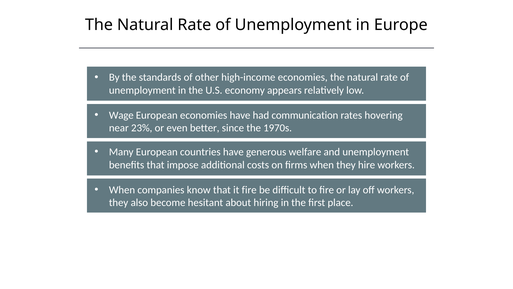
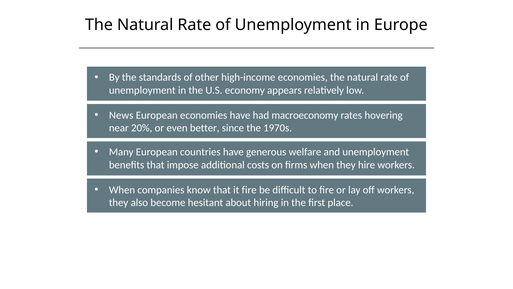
Wage: Wage -> News (121, 115)
communication: communication -> macroeconomy (305, 115)
23%: 23% -> 20% (142, 128)
